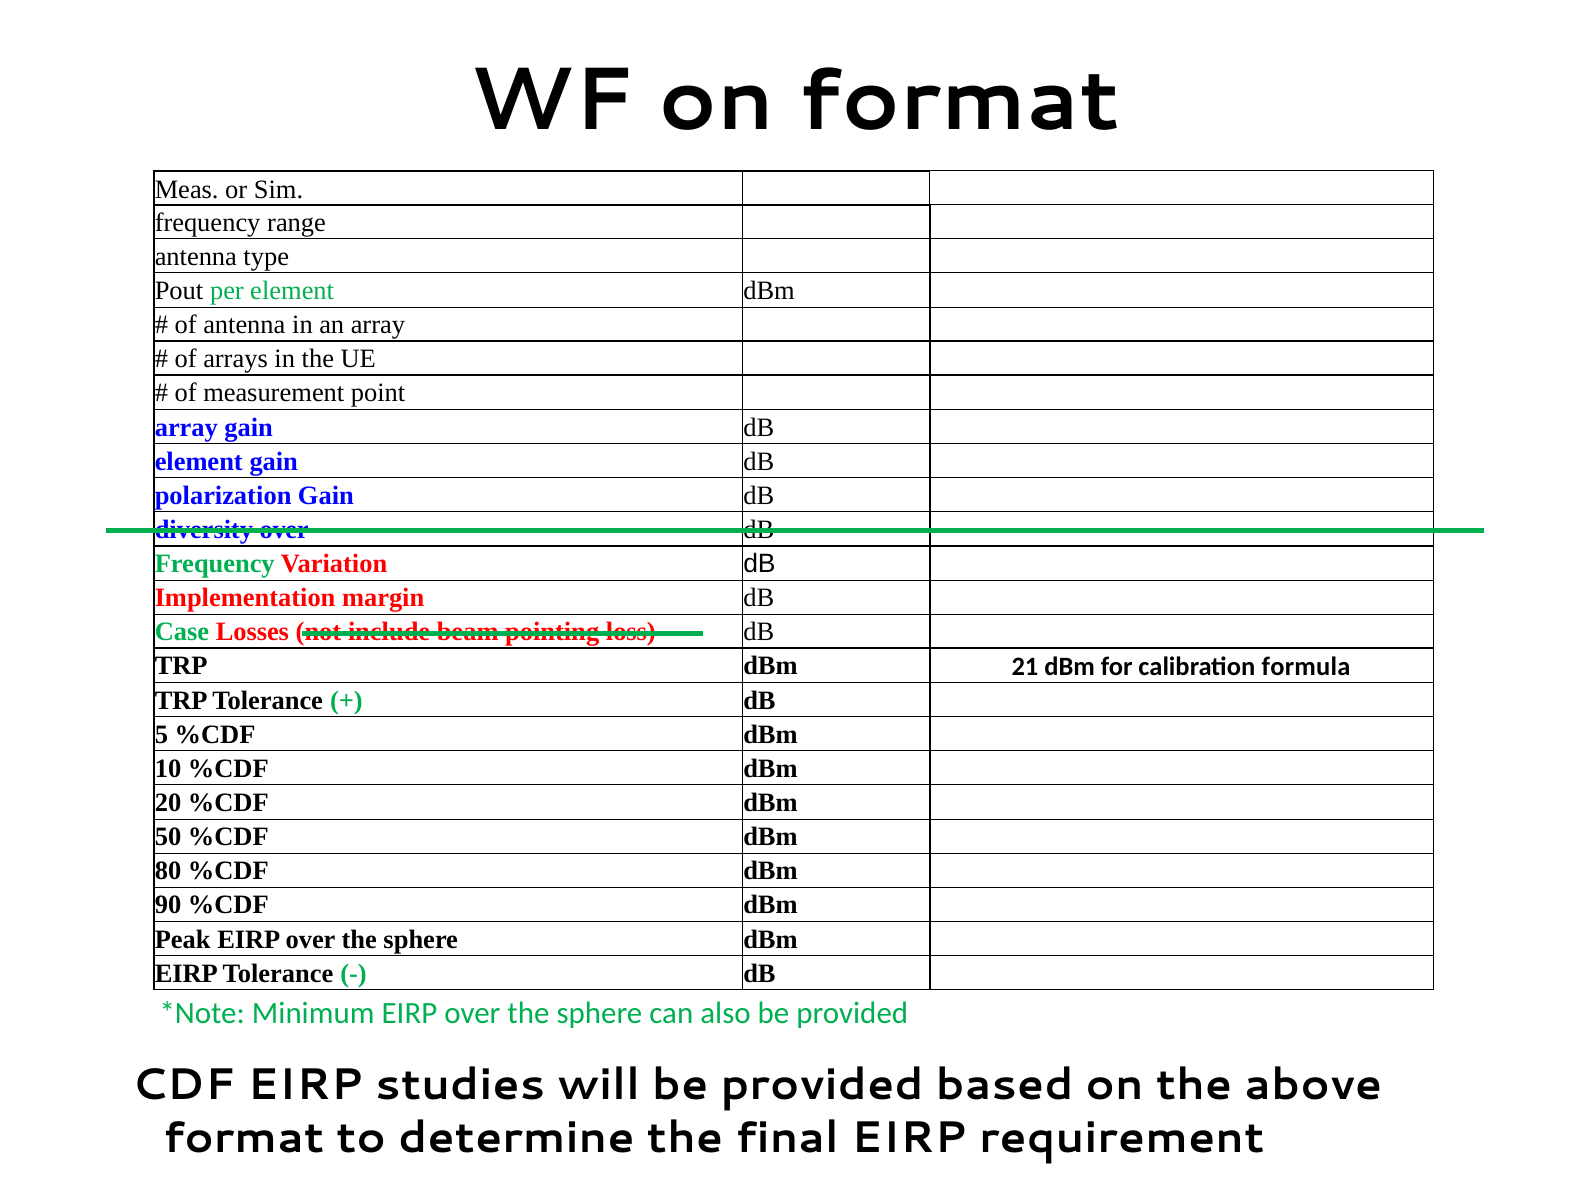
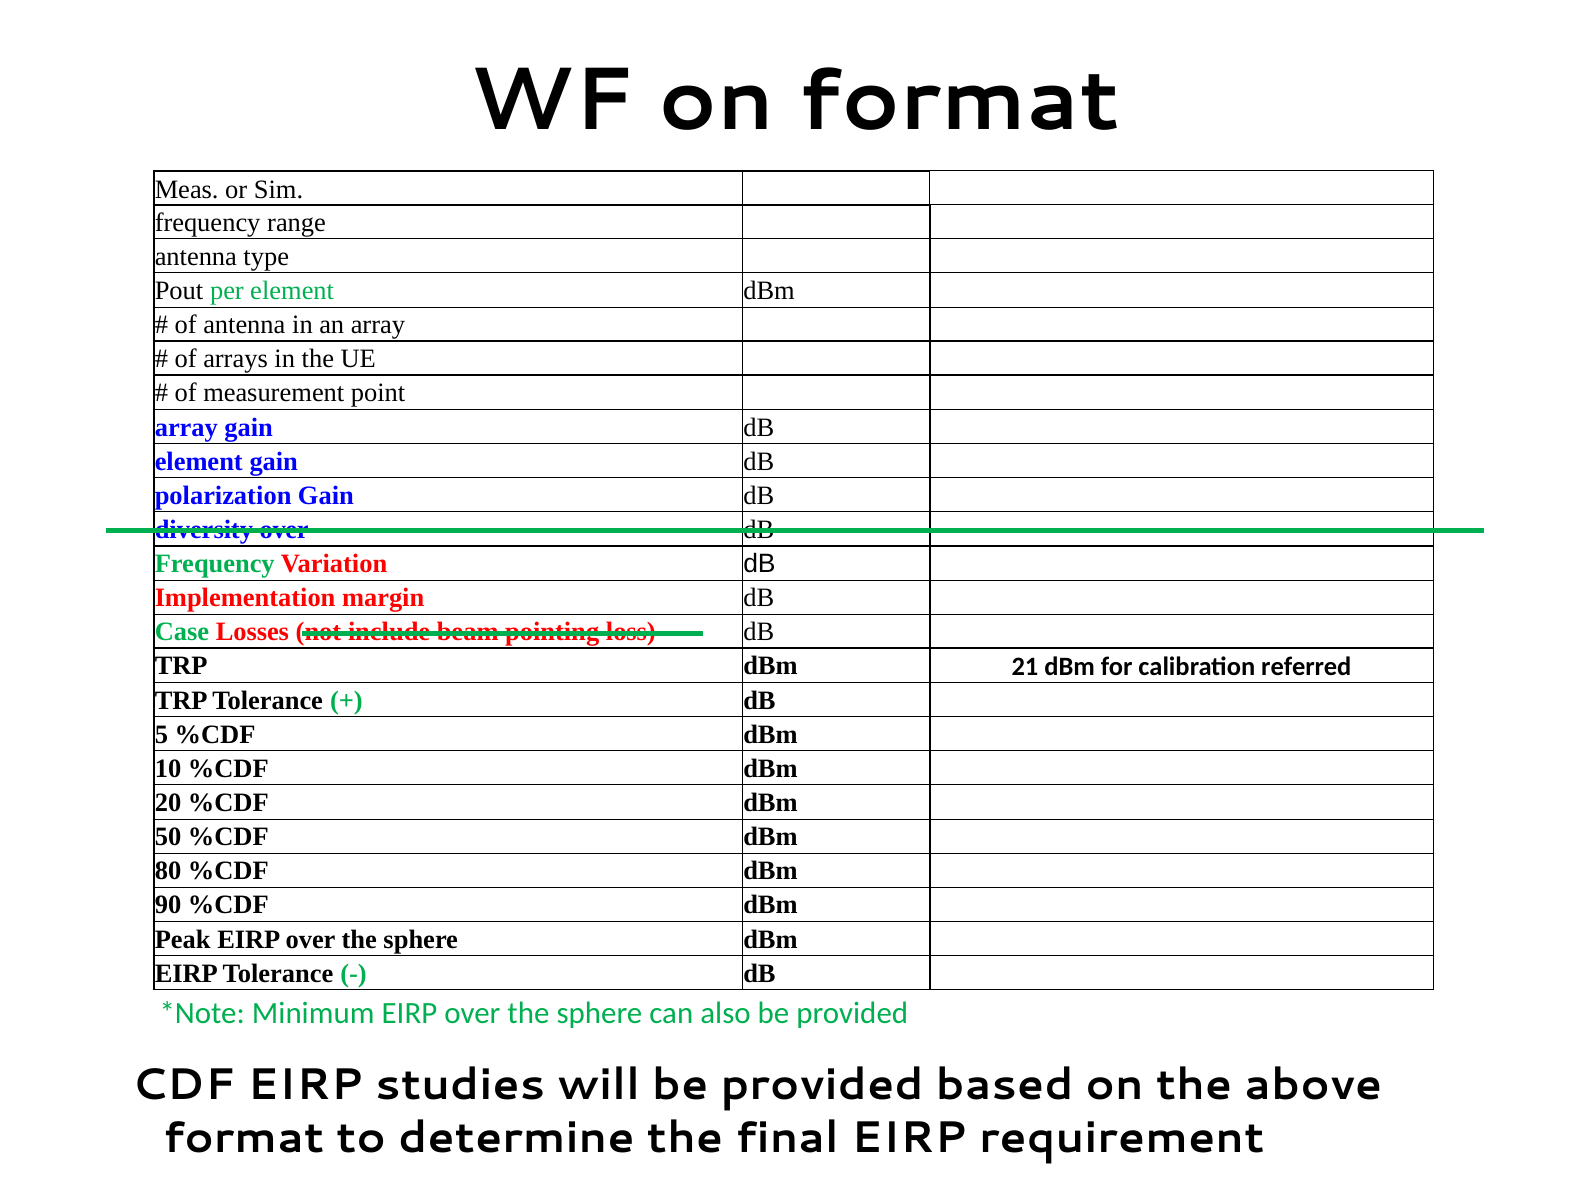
formula: formula -> referred (1306, 666)
